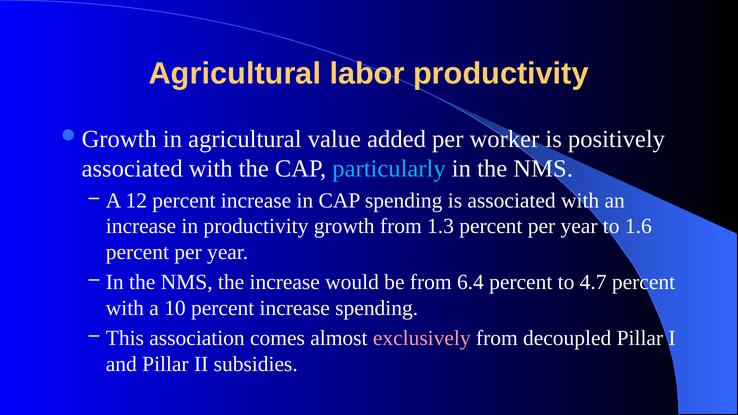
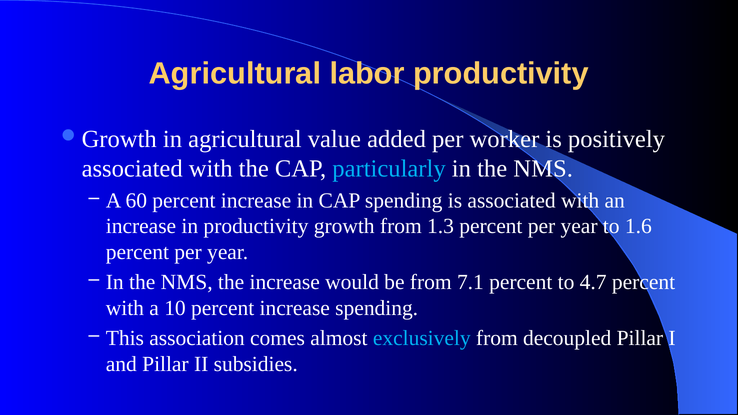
12: 12 -> 60 (136, 200)
6.4: 6.4 -> 7.1 (470, 282)
exclusively colour: pink -> light blue (422, 338)
